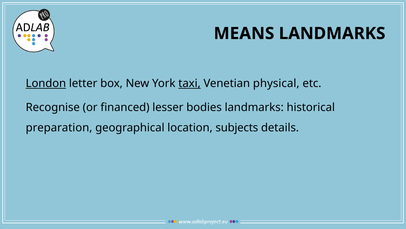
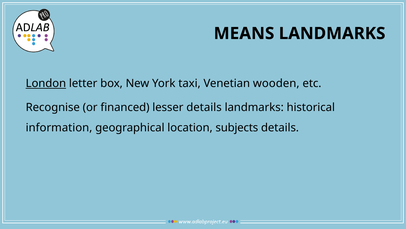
taxi underline: present -> none (189, 83)
physical: physical -> wooden (276, 83)
lesser bodies: bodies -> details (204, 107)
preparation: preparation -> information (59, 127)
